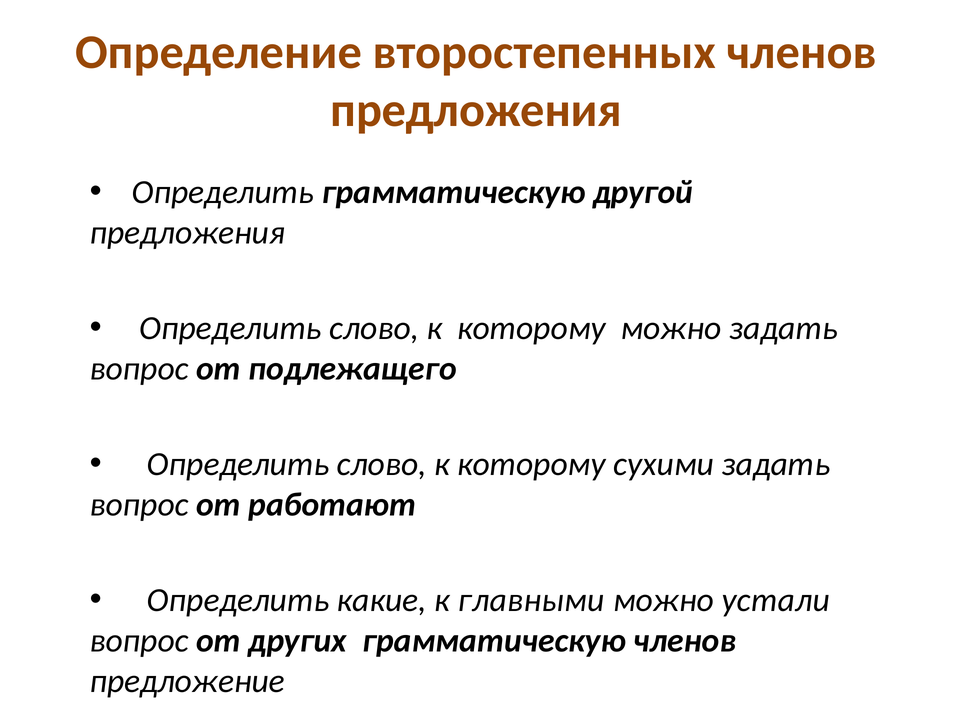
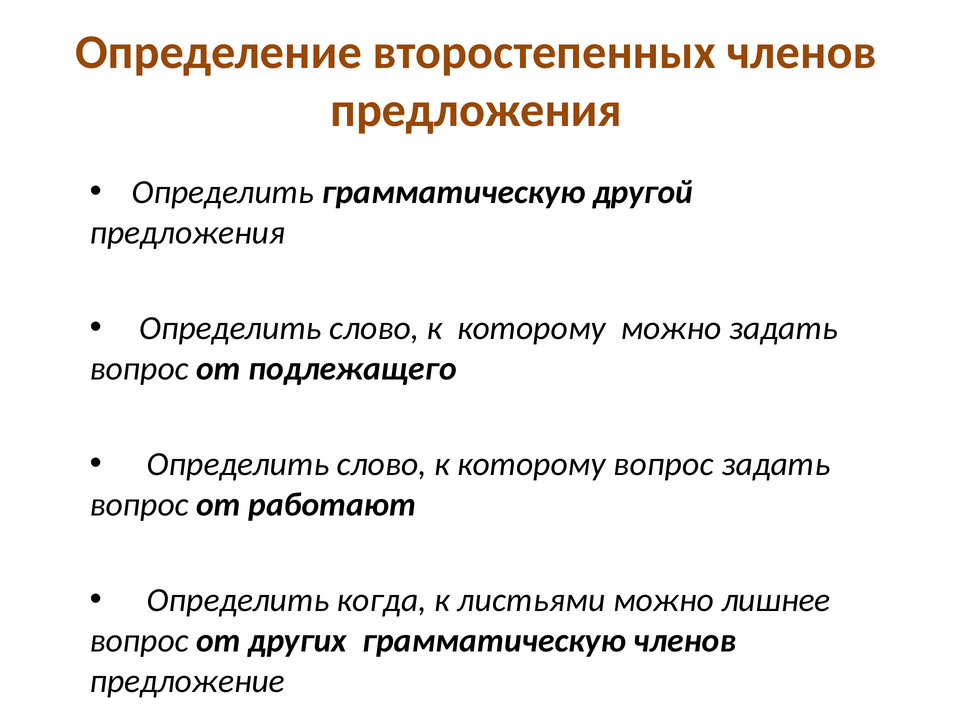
которому сухими: сухими -> вопрос (663, 464)
какие: какие -> когда (382, 600)
главными: главными -> листьями (531, 600)
устали: устали -> лишнее (776, 600)
